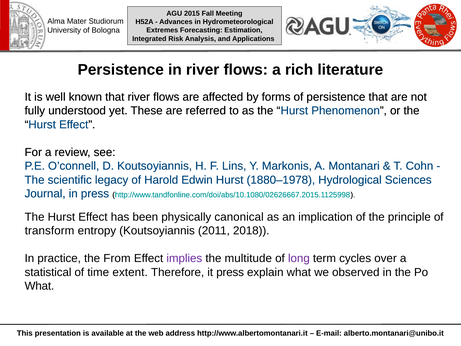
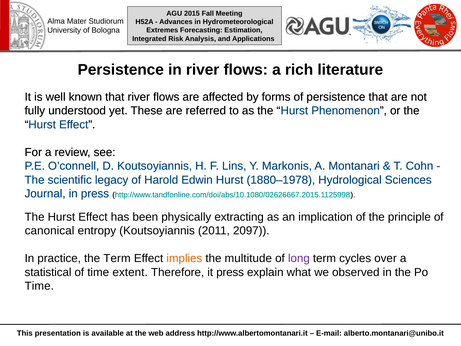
canonical: canonical -> extracting (239, 217)
transform: transform -> canonical (50, 231)
2018: 2018 -> 2097 (251, 231)
the From: From -> Term (117, 258)
implies colour: purple -> orange (184, 258)
What: What -> Time (39, 286)
